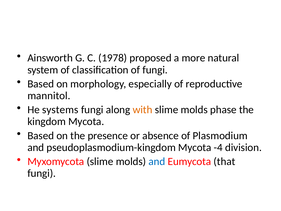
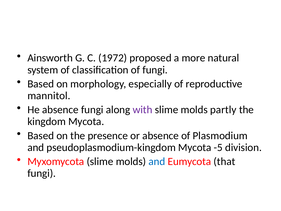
1978: 1978 -> 1972 (113, 58)
He systems: systems -> absence (60, 110)
with colour: orange -> purple (143, 110)
phase: phase -> partly (223, 110)
-4: -4 -> -5 (218, 147)
